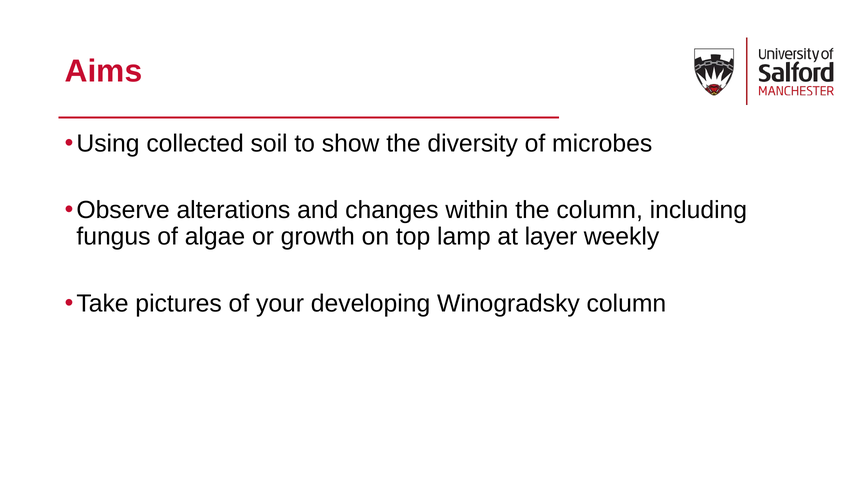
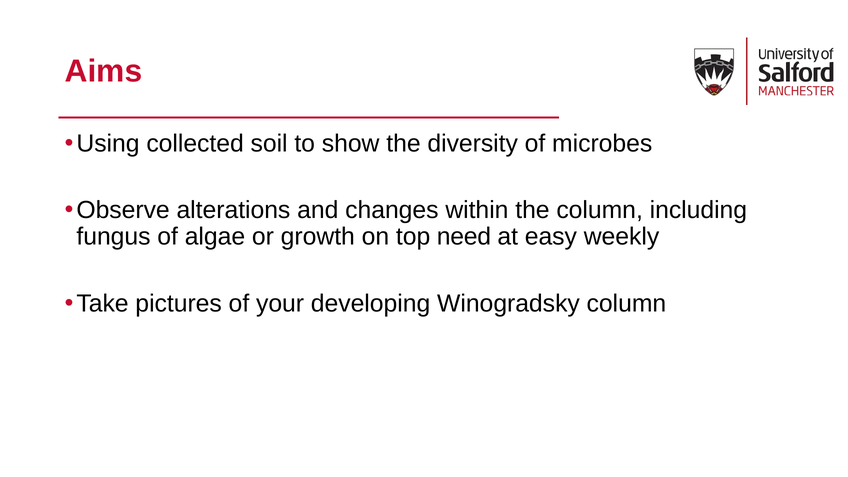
lamp: lamp -> need (464, 237)
layer: layer -> easy (551, 237)
